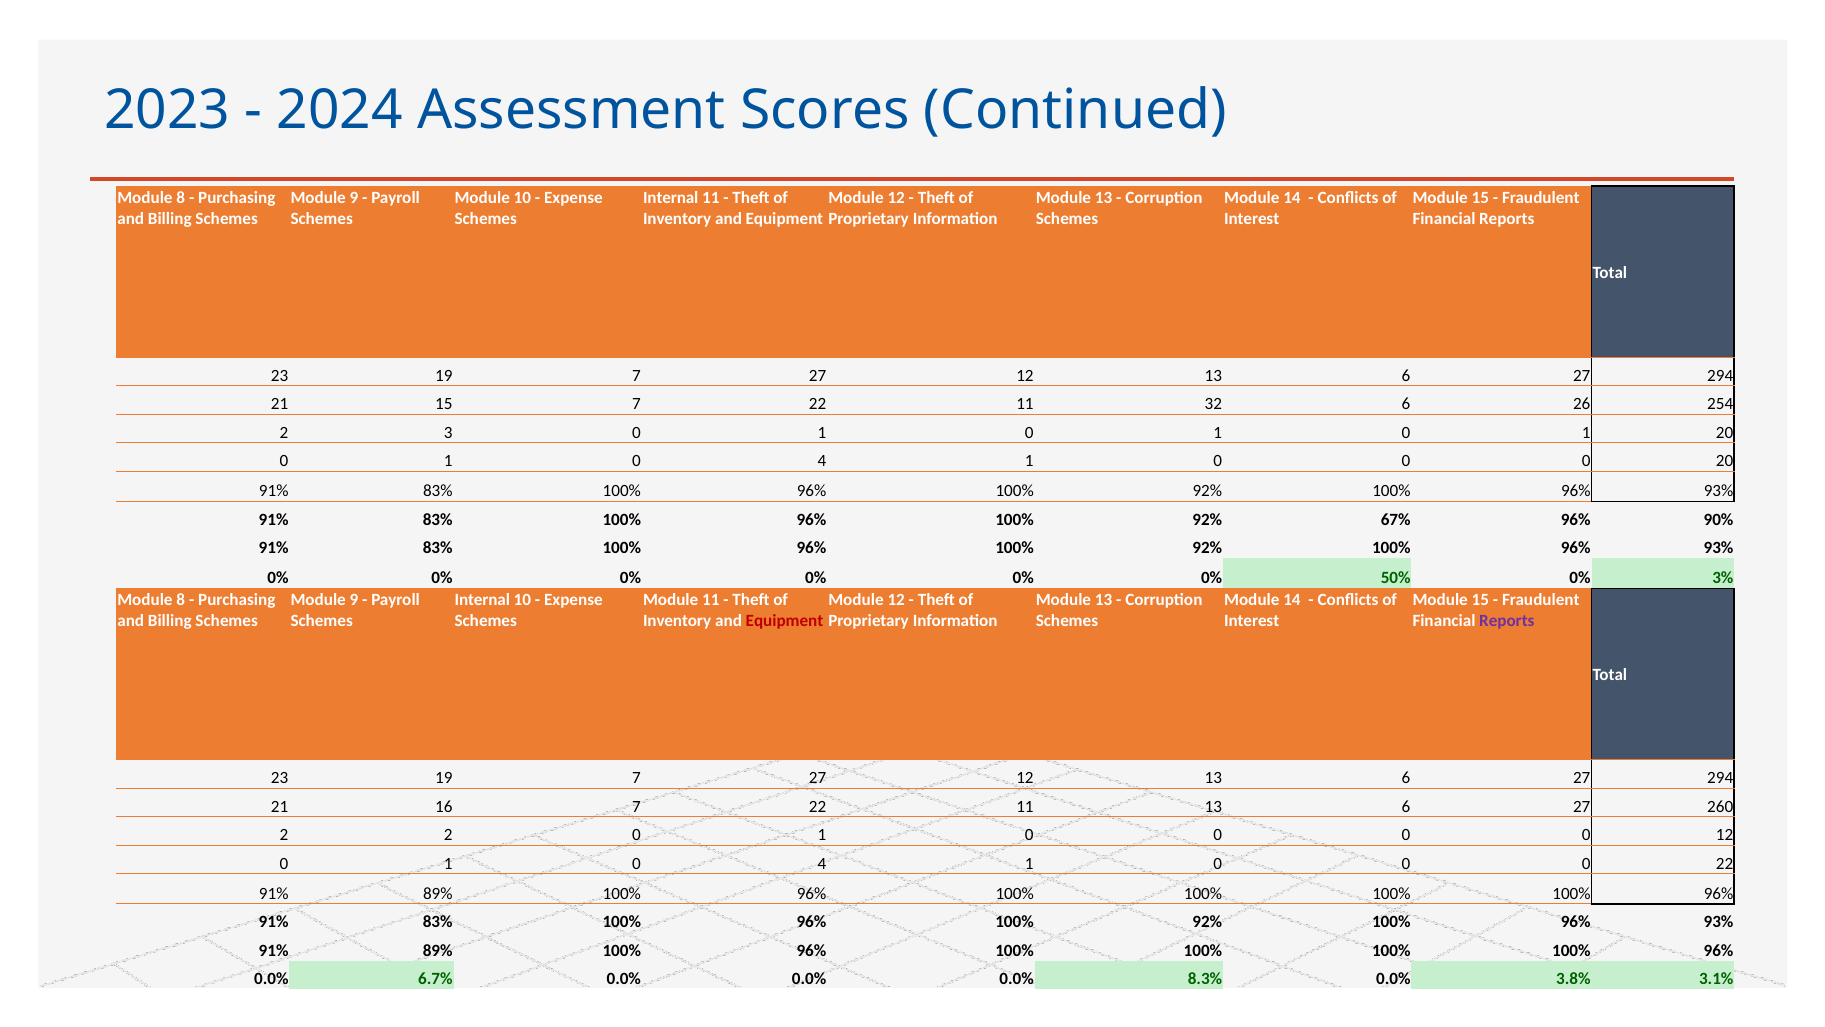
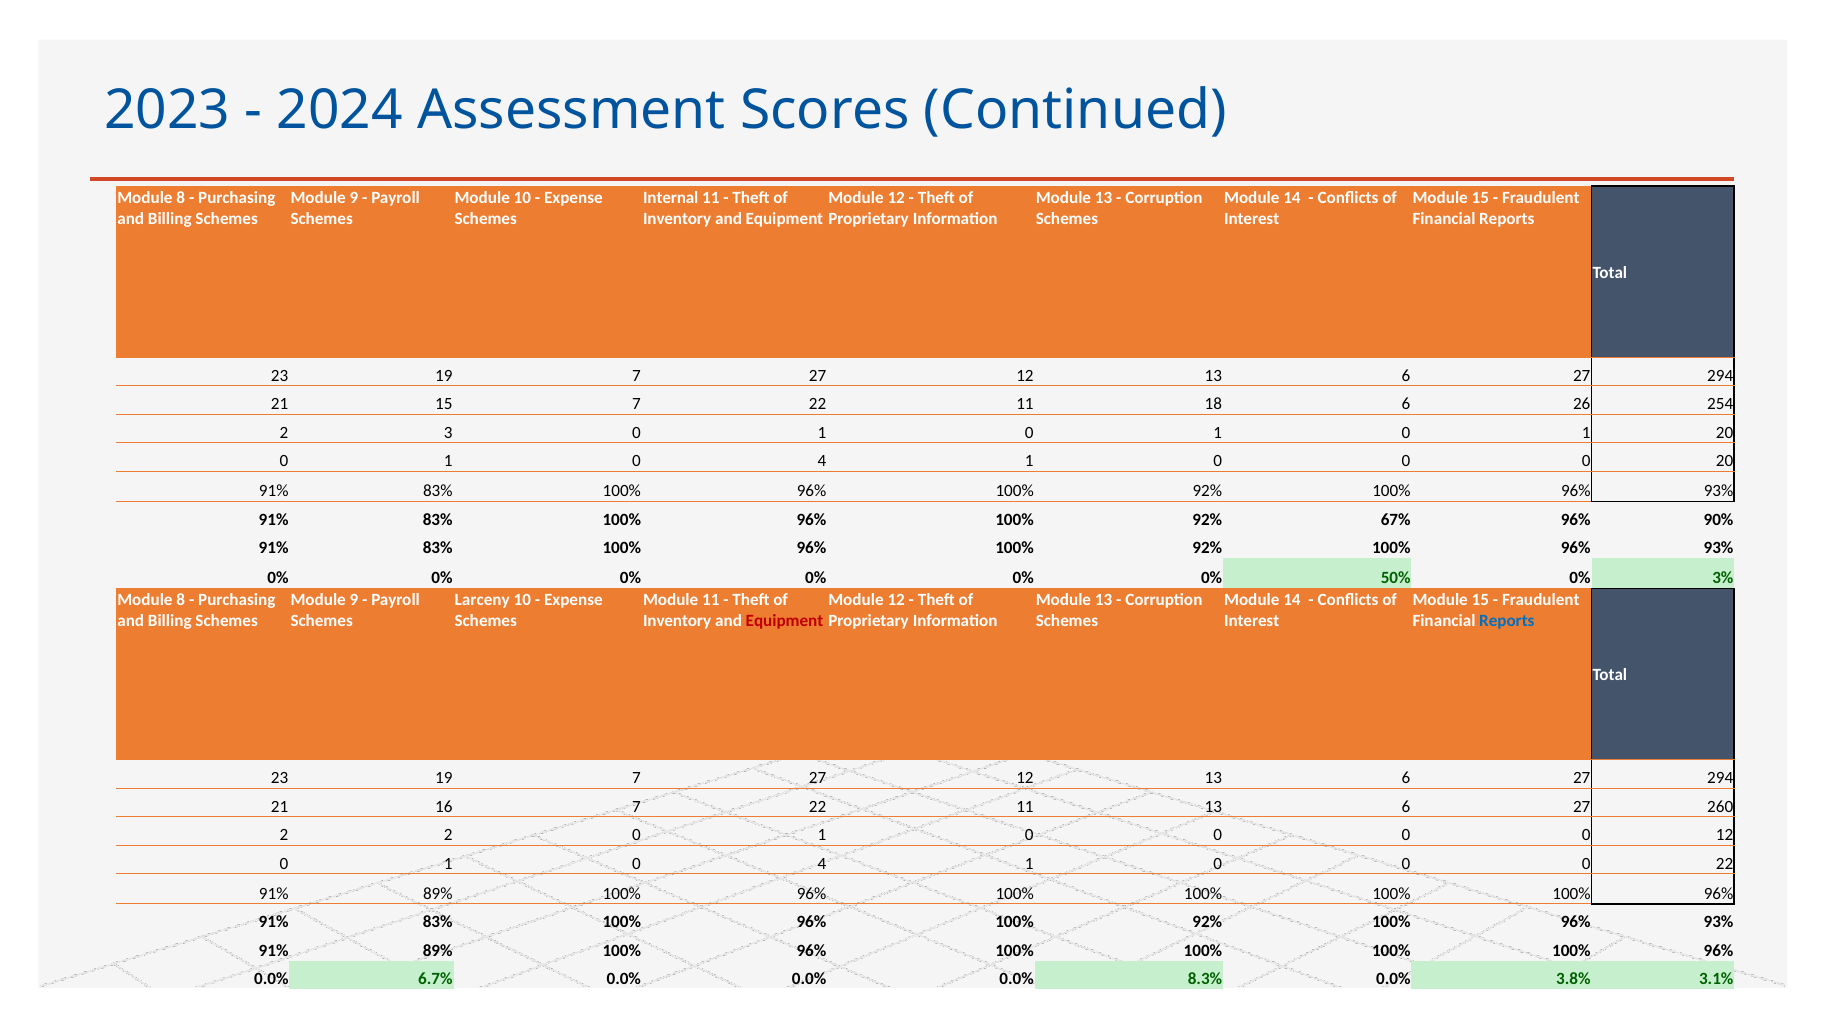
32: 32 -> 18 (1213, 404)
Internal: Internal -> Larceny (482, 600)
Reports colour: purple -> blue (1507, 621)
